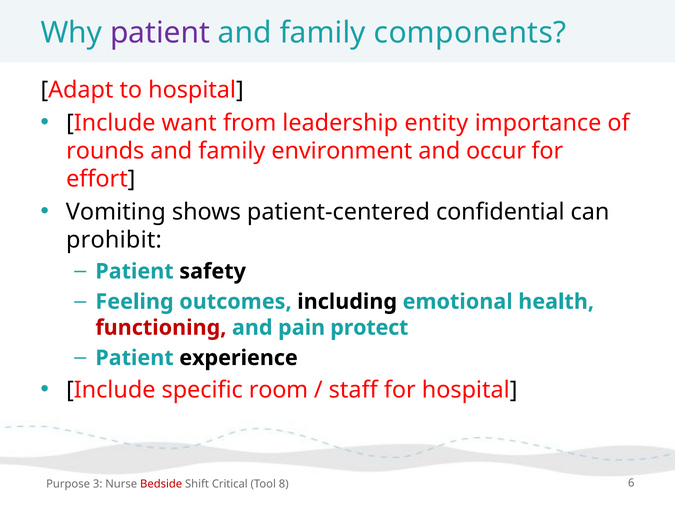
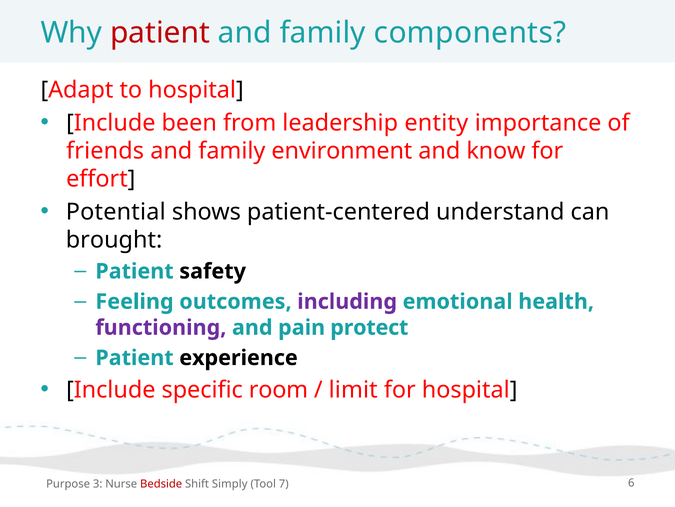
patient colour: purple -> red (160, 33)
want: want -> been (189, 123)
rounds: rounds -> friends (105, 151)
occur: occur -> know (496, 151)
Vomiting: Vomiting -> Potential (116, 212)
confidential: confidential -> understand (500, 212)
prohibit: prohibit -> brought (114, 240)
including colour: black -> purple (347, 301)
functioning colour: red -> purple (161, 327)
staff: staff -> limit (353, 389)
Critical: Critical -> Simply (230, 483)
8: 8 -> 7 (284, 483)
